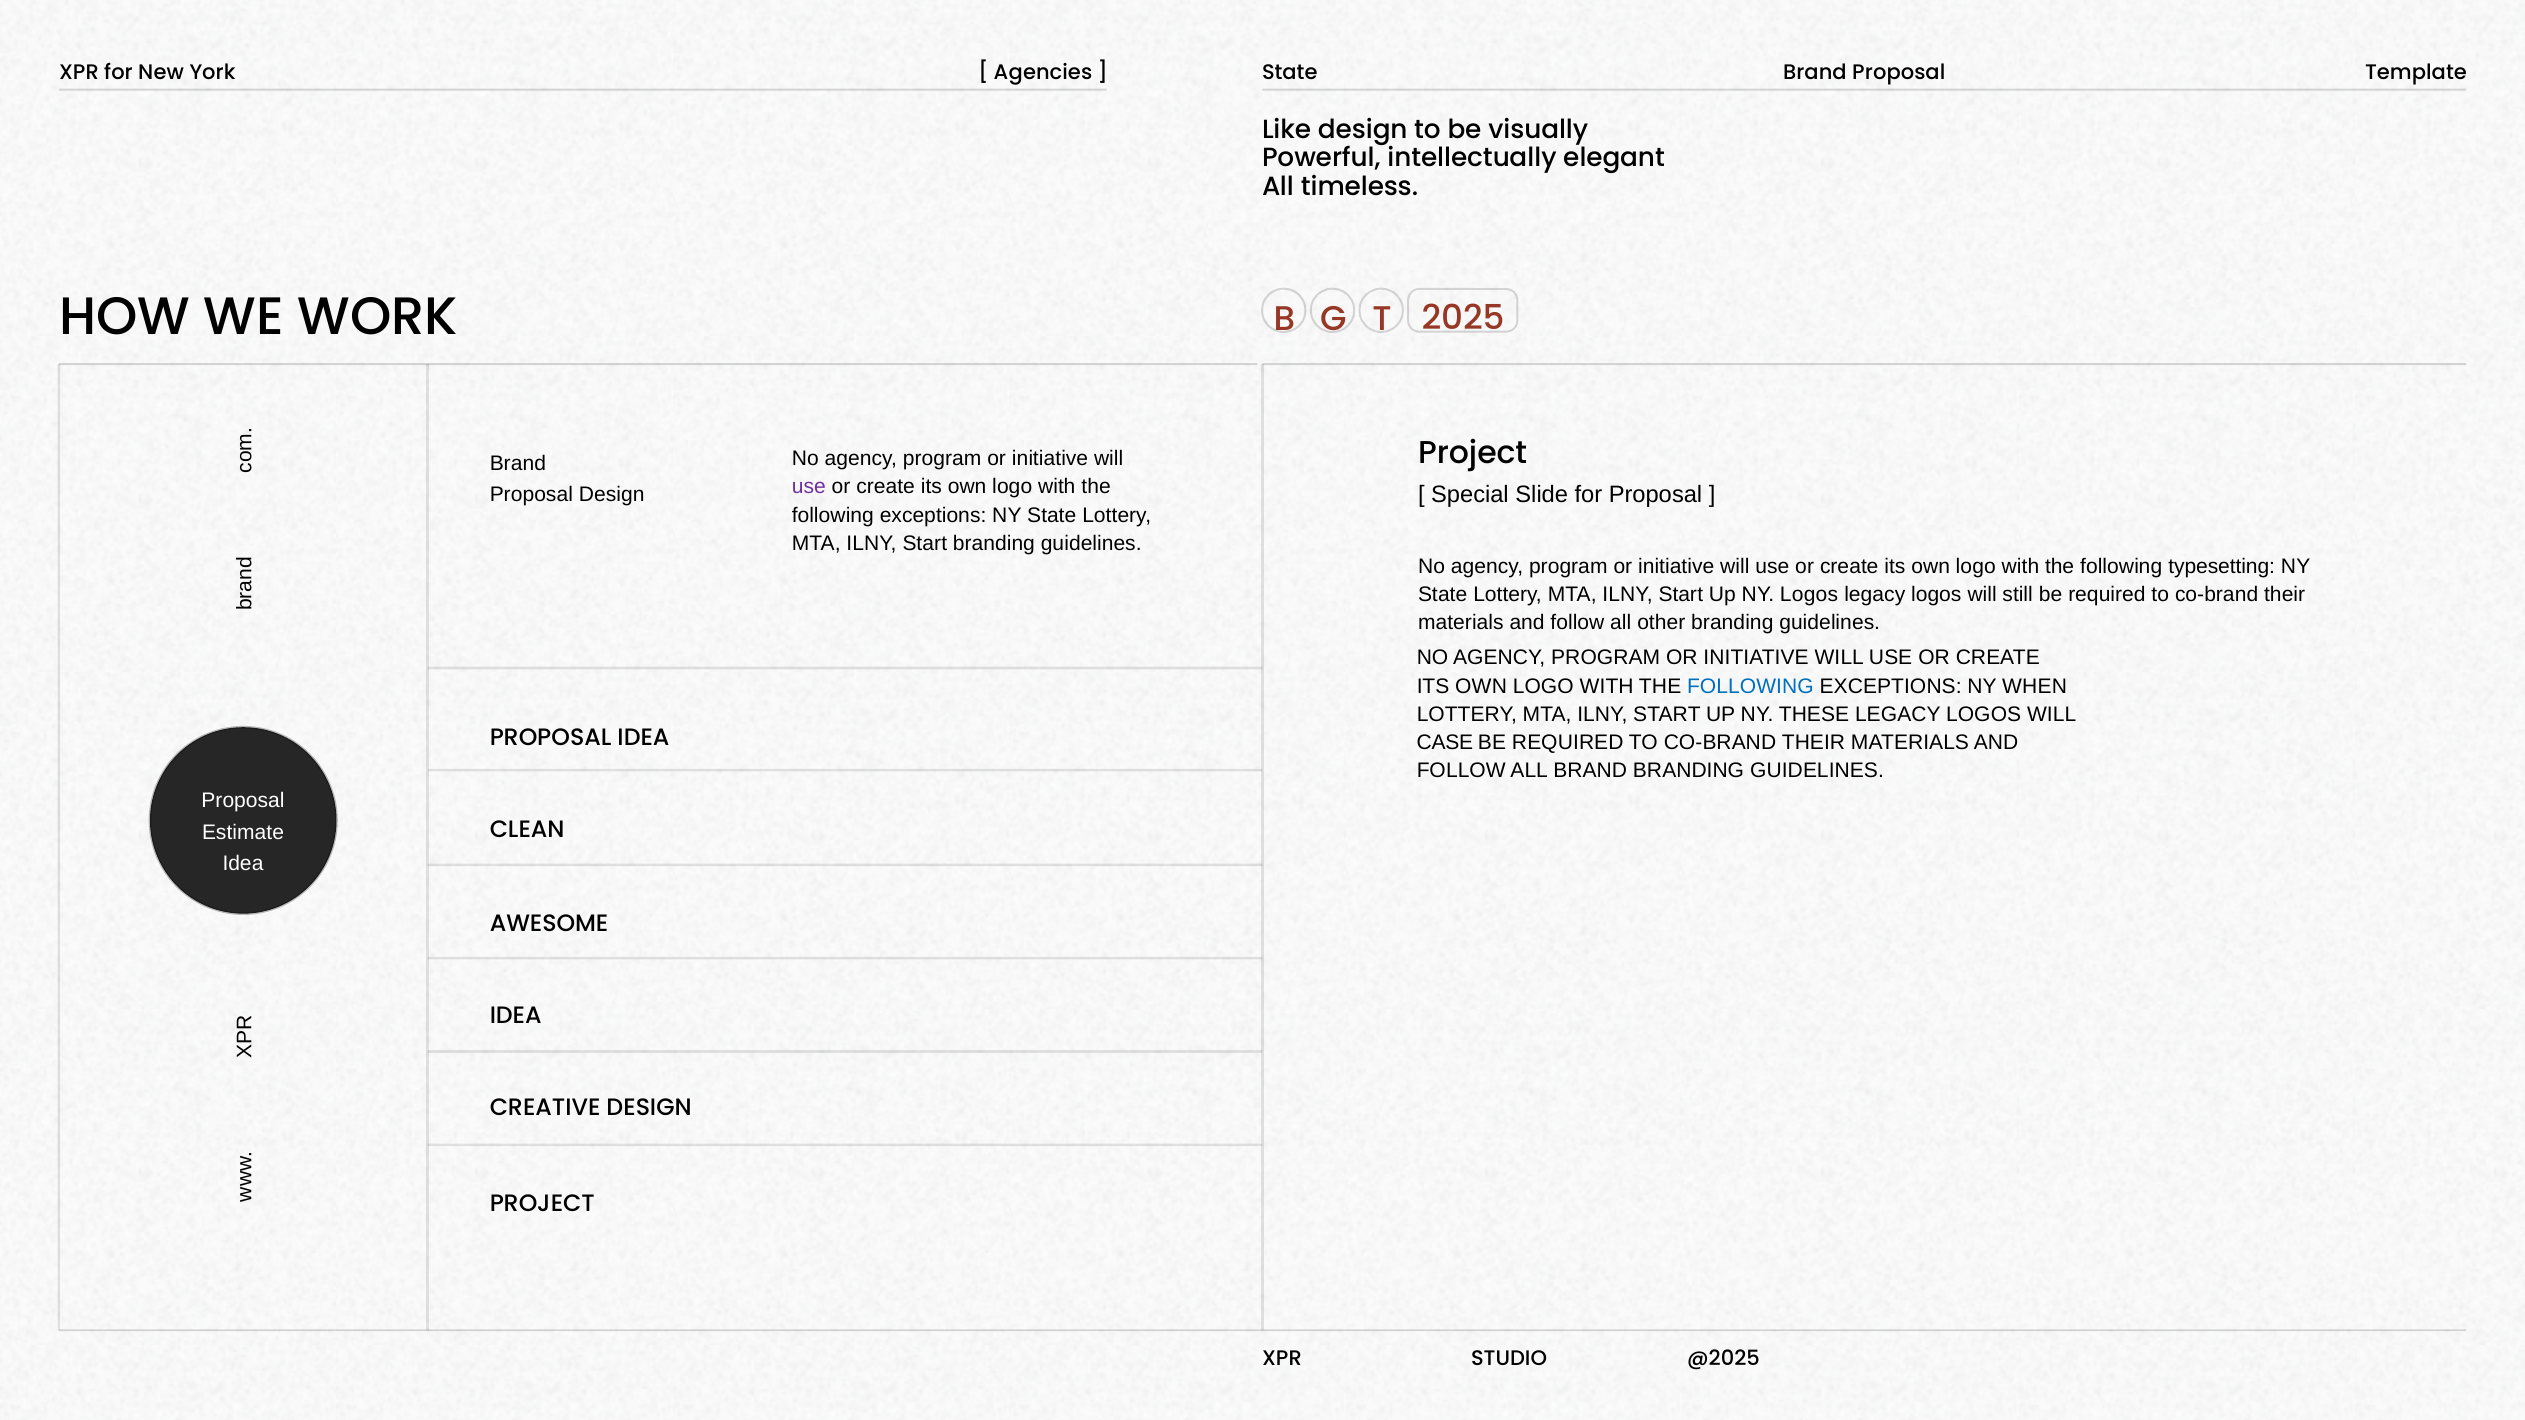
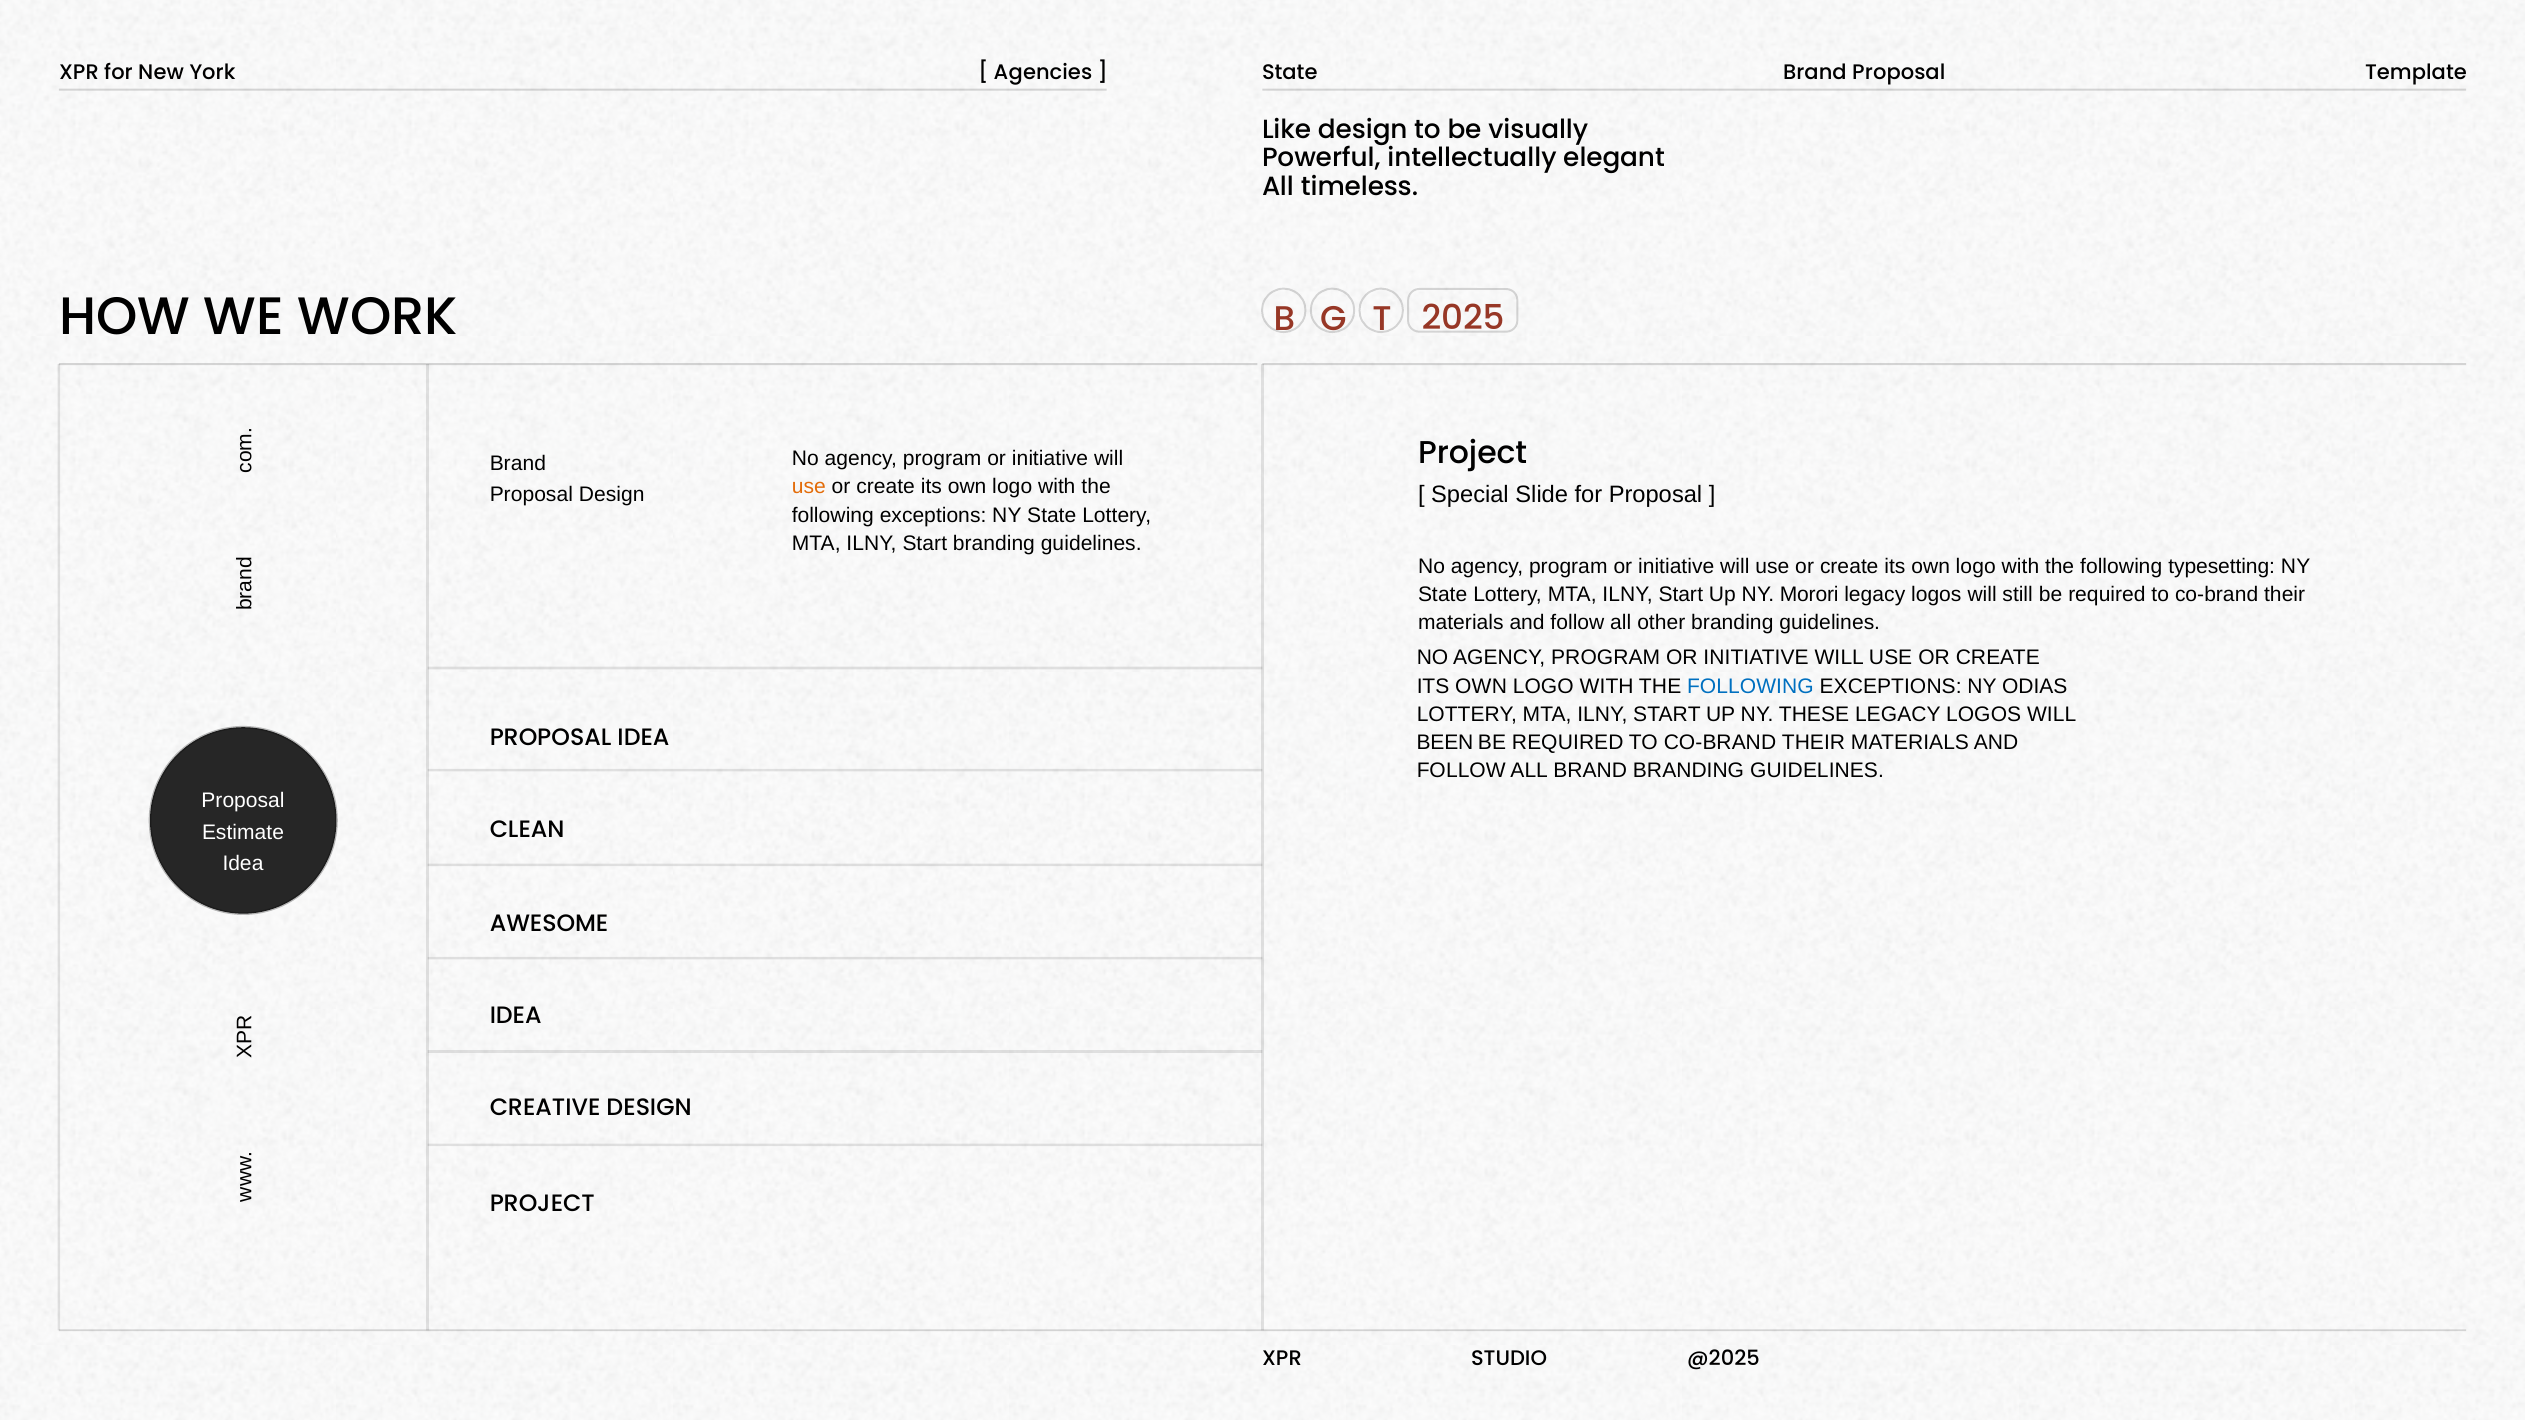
use colour: purple -> orange (809, 487)
NY Logos: Logos -> Morori (1809, 595)
WHEN: WHEN -> ODIAS (2035, 686)
CASE: CASE -> BEEN (1445, 743)
